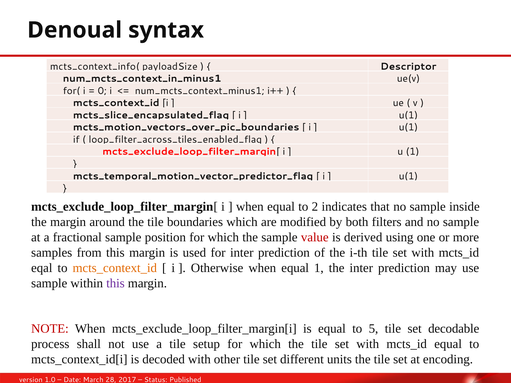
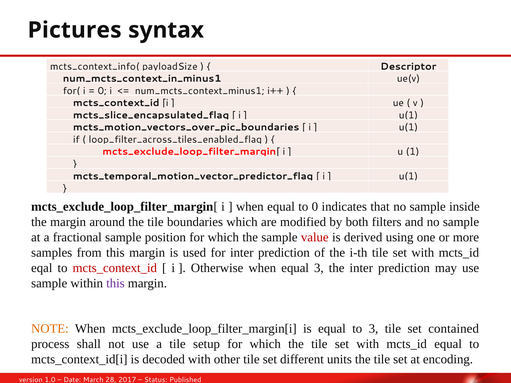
Denoual: Denoual -> Pictures (75, 30)
to 2: 2 -> 0 (315, 207)
mcts_context_id colour: orange -> red (115, 268)
equal 1: 1 -> 3 (319, 268)
NOTE colour: red -> orange (50, 329)
to 5: 5 -> 3 (373, 329)
decodable: decodable -> contained (454, 329)
